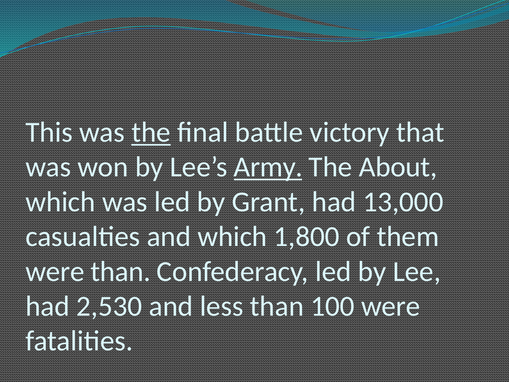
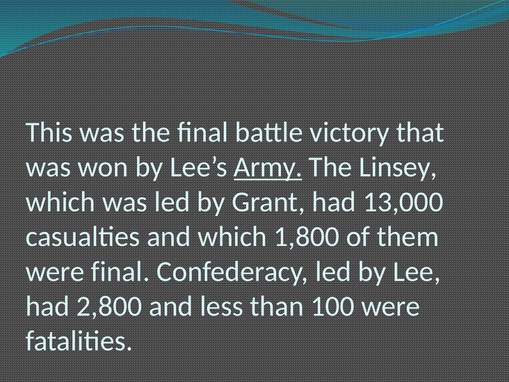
the underline: present -> none (151, 132)
About: About -> Linsey (398, 167)
were than: than -> final (120, 271)
2,530: 2,530 -> 2,800 (109, 306)
